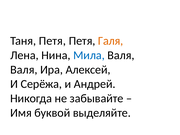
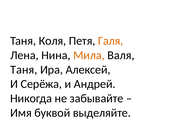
Таня Петя: Петя -> Коля (52, 41)
Мила colour: blue -> orange (89, 55)
Валя: Валя -> Таня (24, 70)
